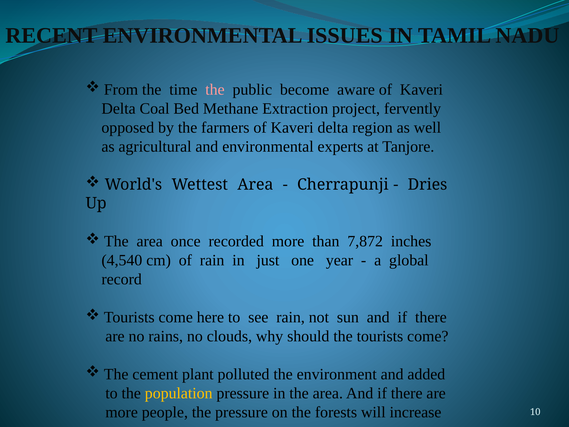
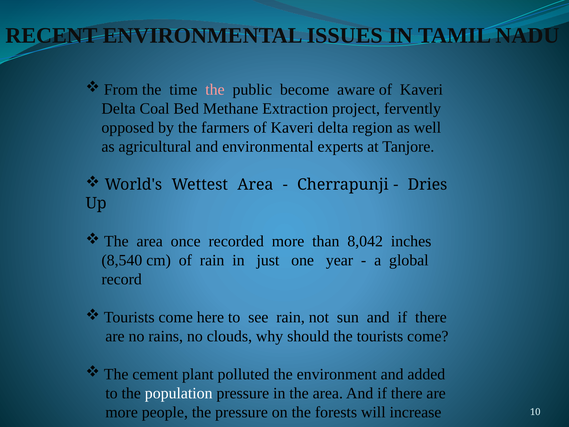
7,872: 7,872 -> 8,042 (365, 241)
4,540: 4,540 -> 8,540 (122, 260)
population colour: yellow -> white (179, 393)
